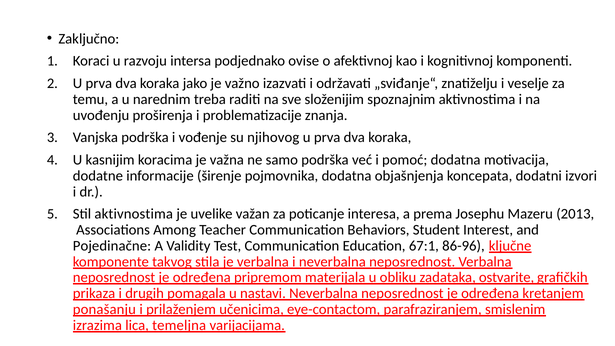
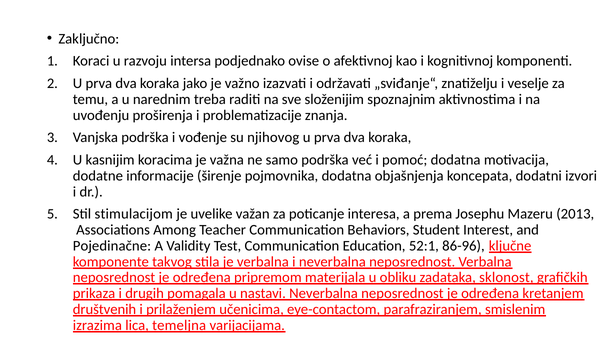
Stil aktivnostima: aktivnostima -> stimulacijom (134, 214)
67:1: 67:1 -> 52:1 (424, 246)
ostvarite: ostvarite -> sklonost (506, 278)
ponašanju: ponašanju -> društvenih (105, 309)
